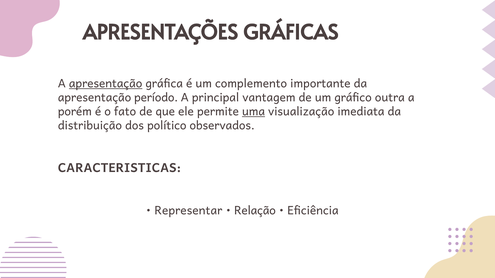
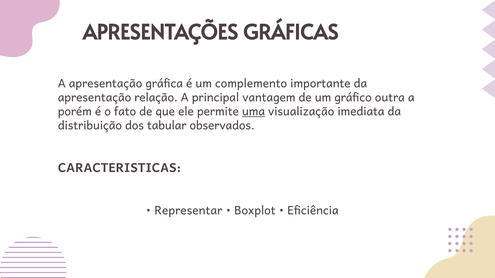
apresentação underline: present -> none (106, 84)
período: período -> relação (156, 98)
político: político -> tabular (167, 126)
Relação: Relação -> Boxplot (255, 211)
